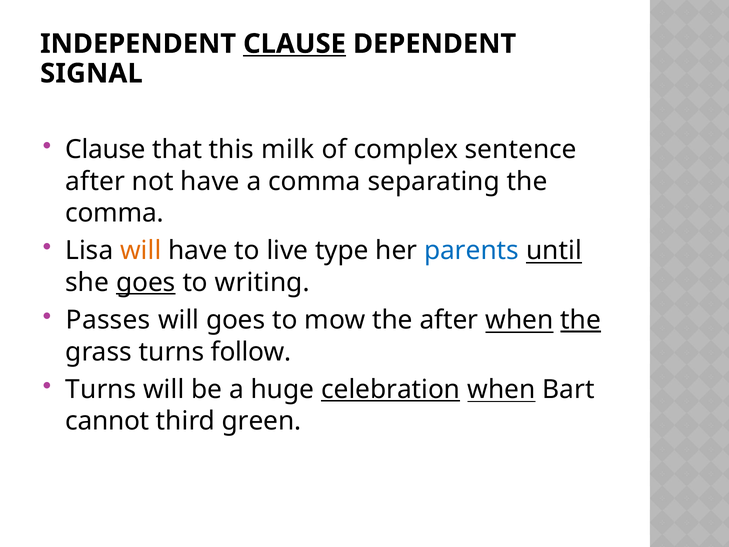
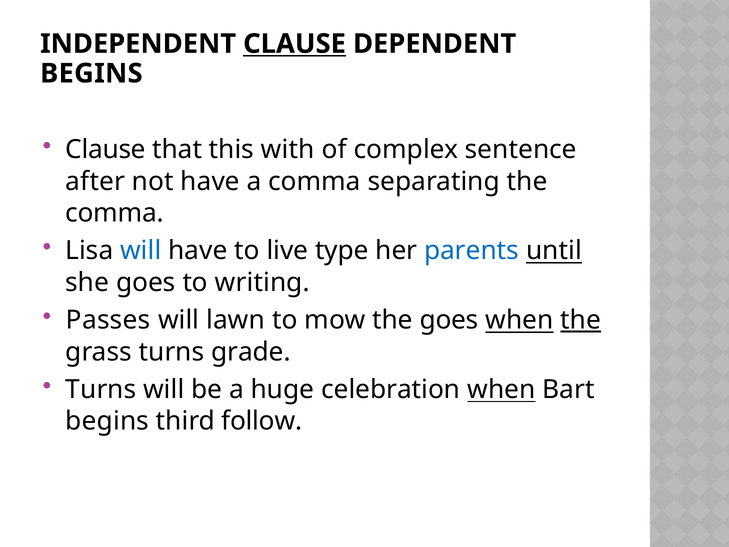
SIGNAL: SIGNAL -> BEGINS (91, 73)
milk: milk -> with (288, 150)
will colour: orange -> blue (141, 251)
goes underline: present -> none (146, 282)
will goes: goes -> lawn (236, 320)
the after: after -> goes (449, 320)
follow: follow -> grade (251, 352)
celebration underline: present -> none (391, 389)
cannot: cannot -> begins (107, 421)
green: green -> follow (262, 421)
